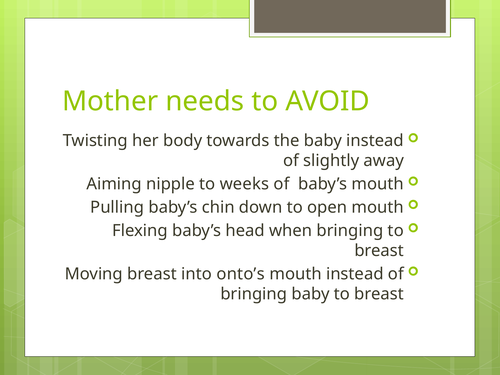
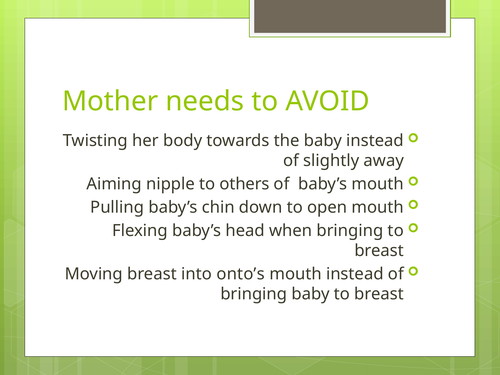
weeks: weeks -> others (245, 184)
